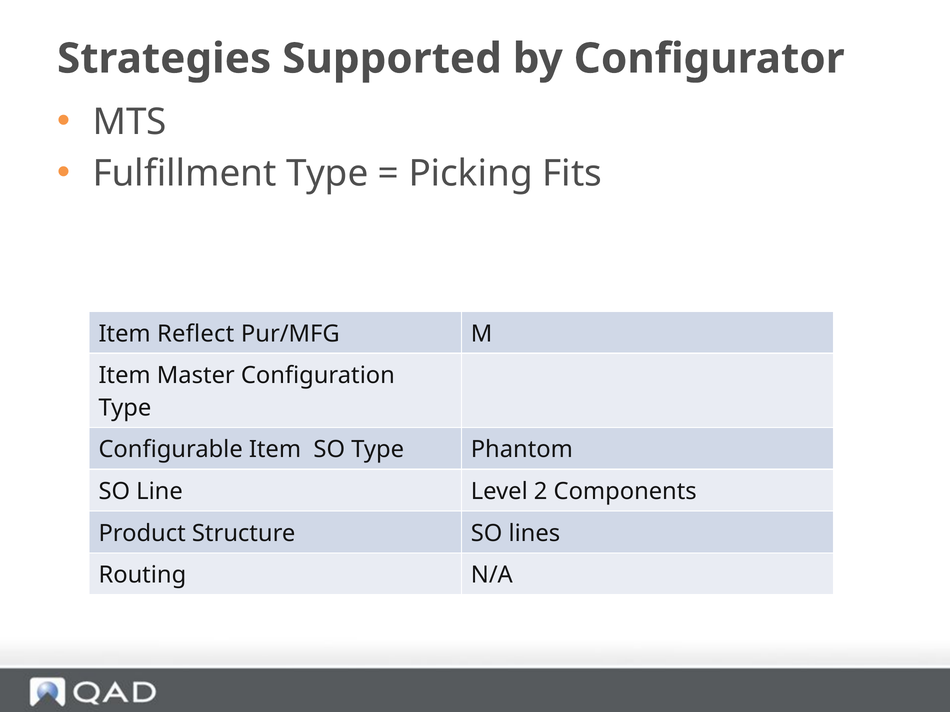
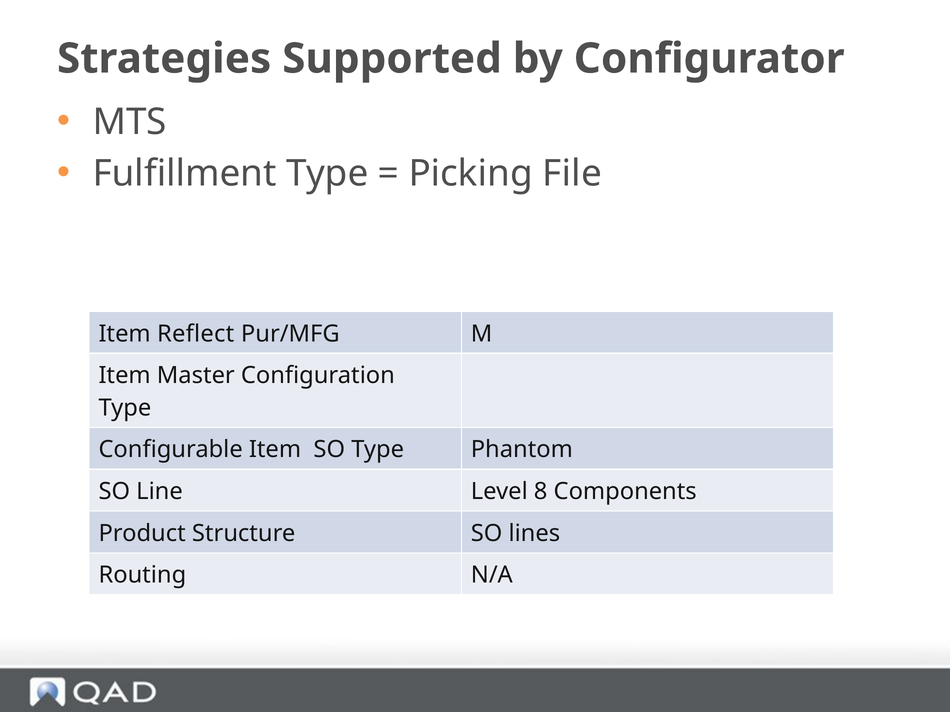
Fits: Fits -> File (572, 174)
2: 2 -> 8 (541, 492)
